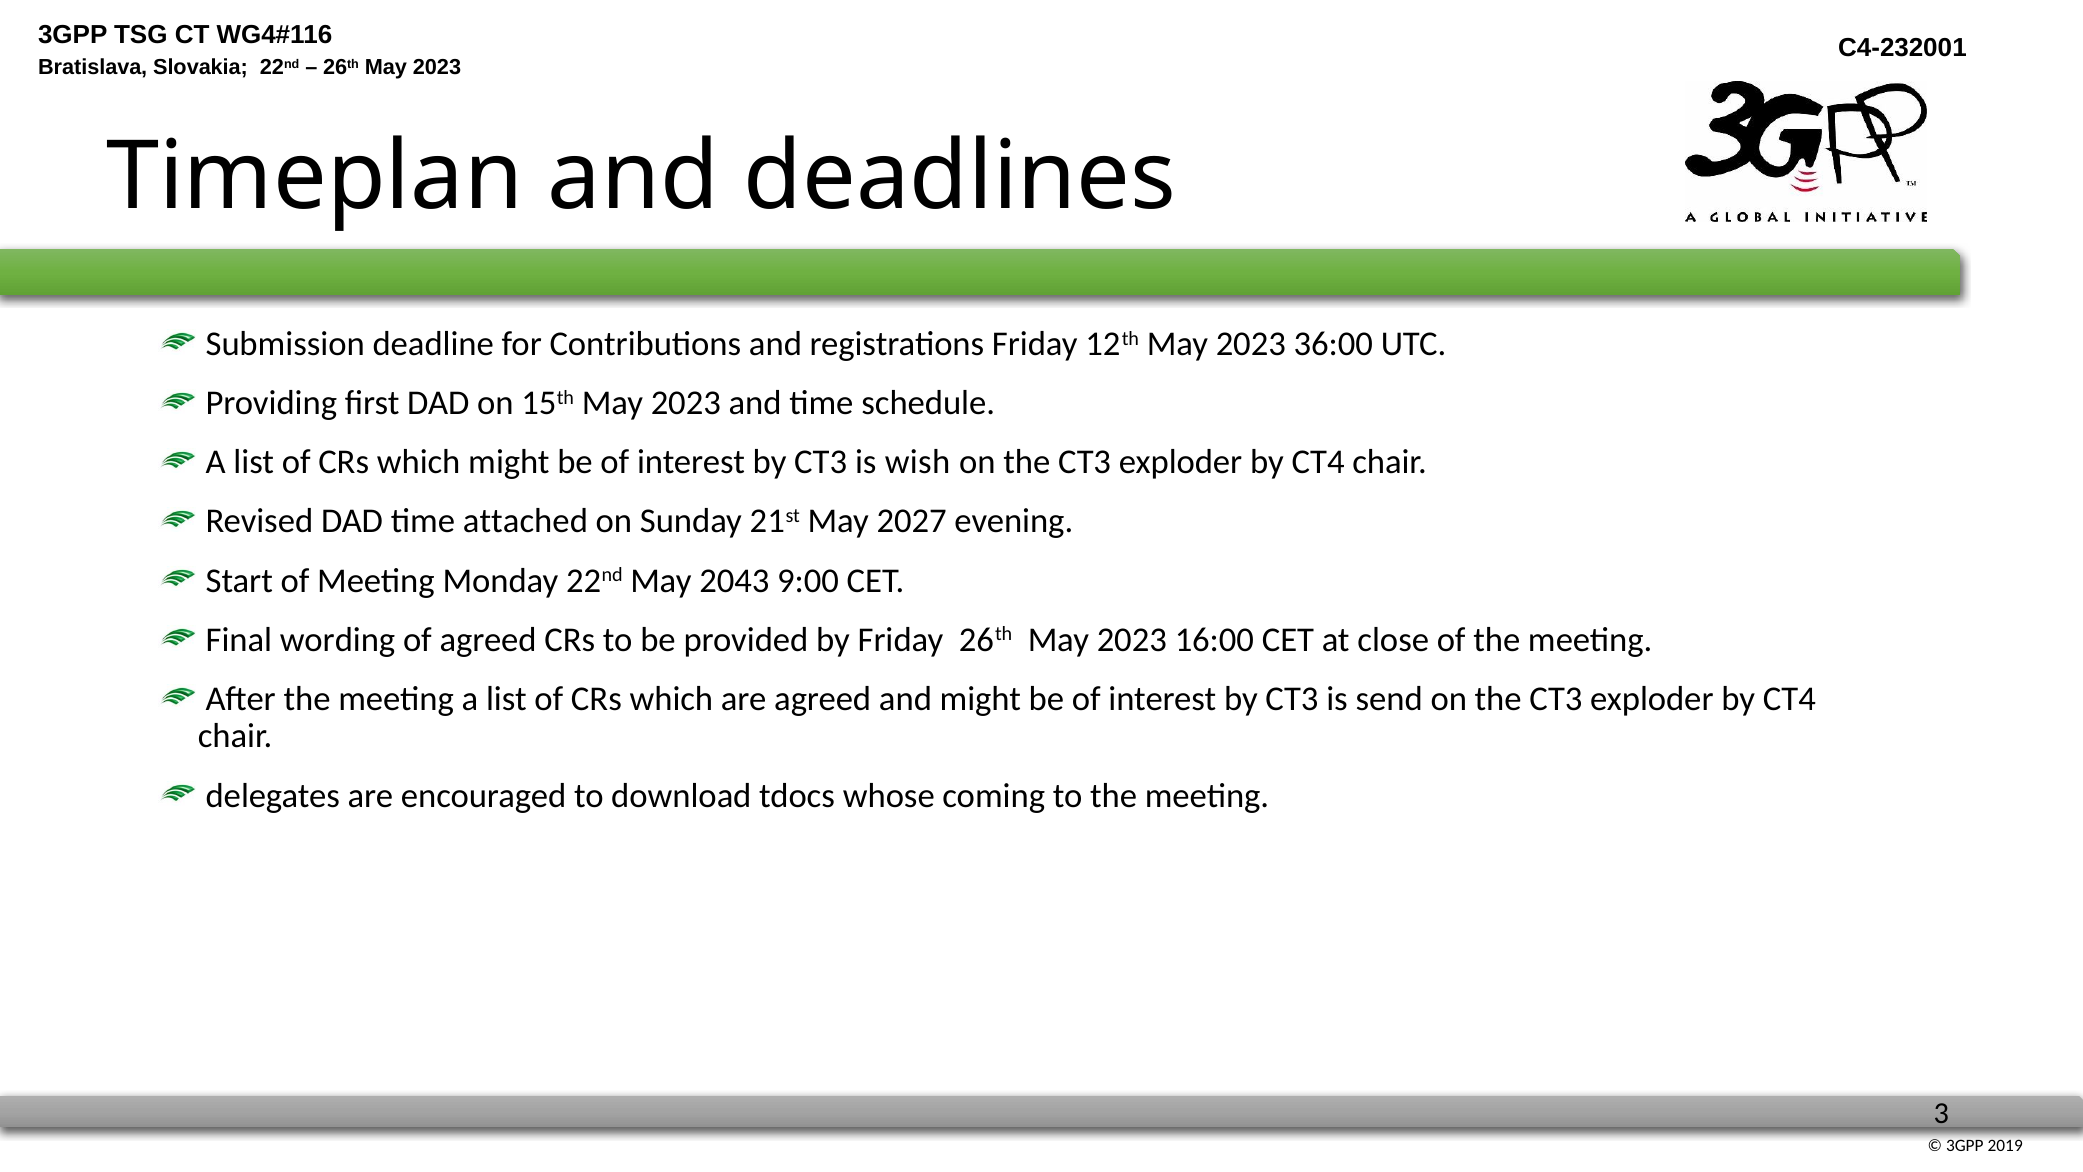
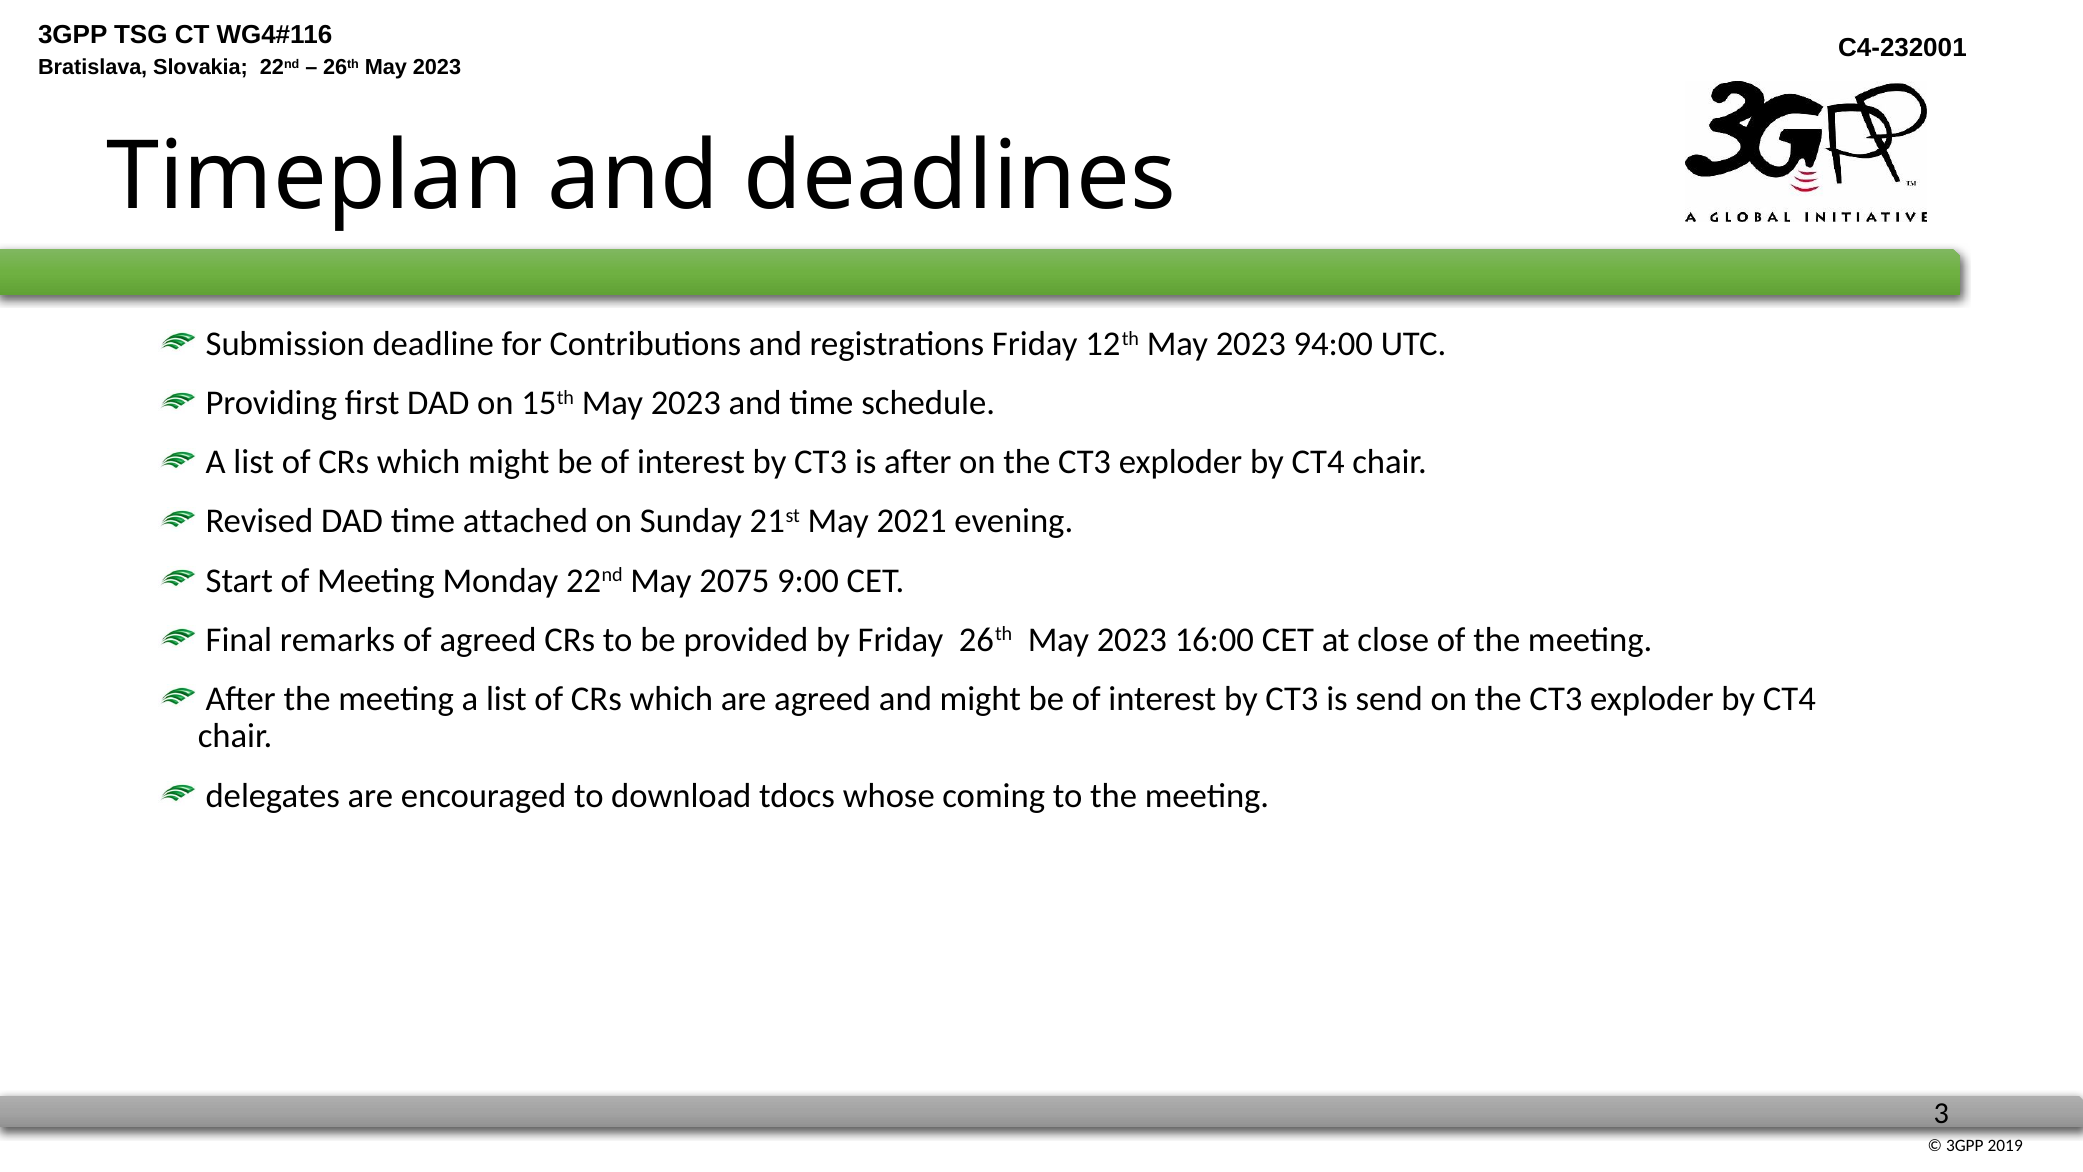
36:00: 36:00 -> 94:00 (1333, 344)
is wish: wish -> after (918, 462)
2027: 2027 -> 2021 (912, 521)
2043: 2043 -> 2075 (734, 581)
wording: wording -> remarks (337, 640)
